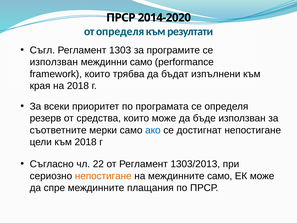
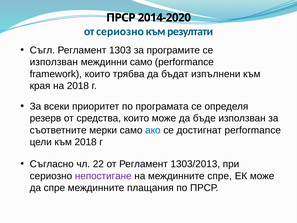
от определя: определя -> сериозно (120, 32)
достигнат непостигане: непостигане -> performance (253, 130)
непостигане colour: orange -> purple (103, 176)
междинните само: само -> спре (220, 176)
